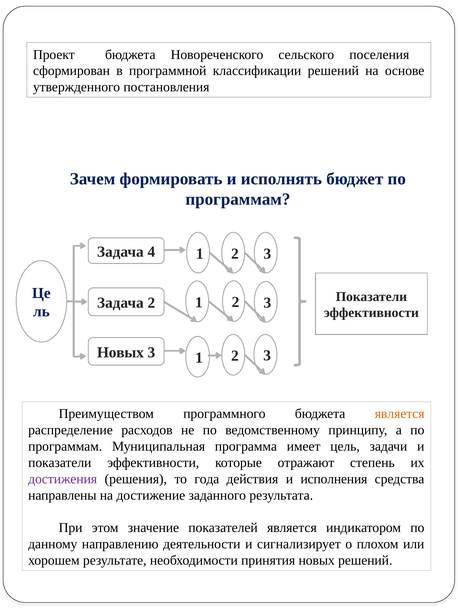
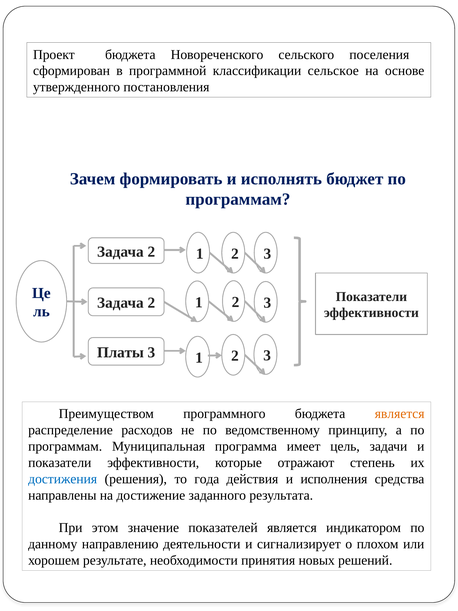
классификации решений: решений -> сельское (333, 71)
4: 4 -> 2 (151, 252)
Новых: Новых -> Платы (120, 352)
достижения colour: purple -> blue (63, 479)
